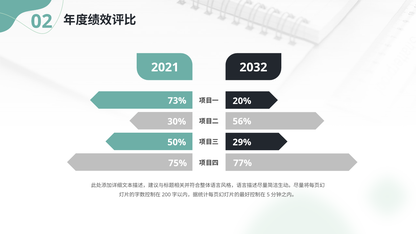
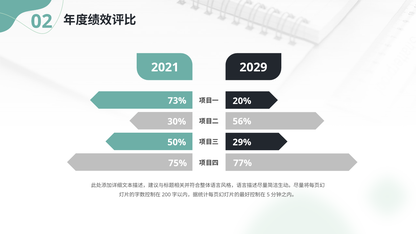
2032: 2032 -> 2029 (253, 67)
